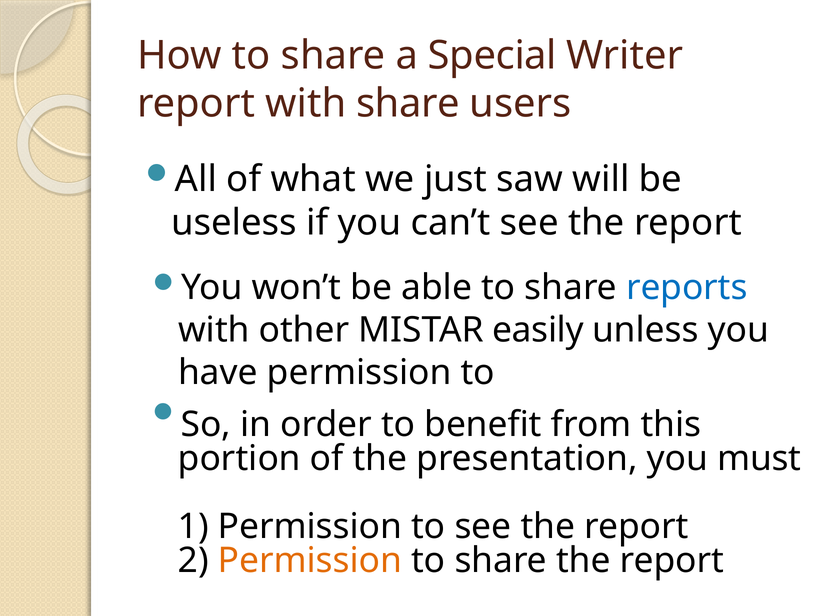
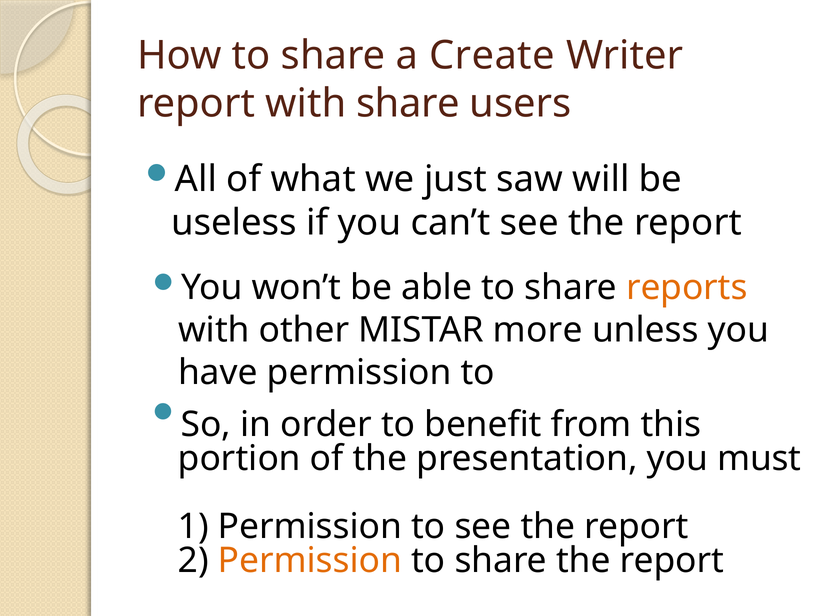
Special: Special -> Create (492, 55)
reports colour: blue -> orange (687, 288)
easily: easily -> more (538, 331)
